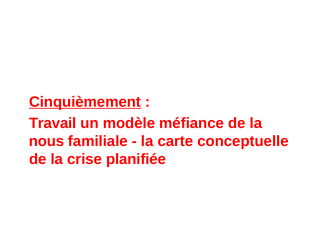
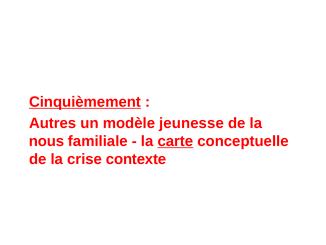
Travail: Travail -> Autres (53, 123)
méfiance: méfiance -> jeunesse (192, 123)
carte underline: none -> present (175, 141)
planifiée: planifiée -> contexte (136, 159)
